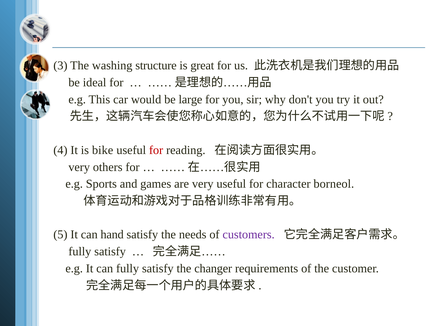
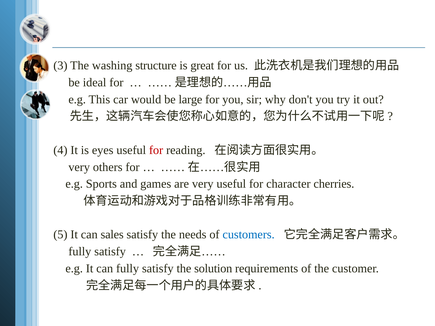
bike: bike -> eyes (103, 150)
borneol: borneol -> cherries (334, 184)
hand: hand -> sales (112, 235)
customers colour: purple -> blue (249, 235)
changer: changer -> solution (213, 269)
